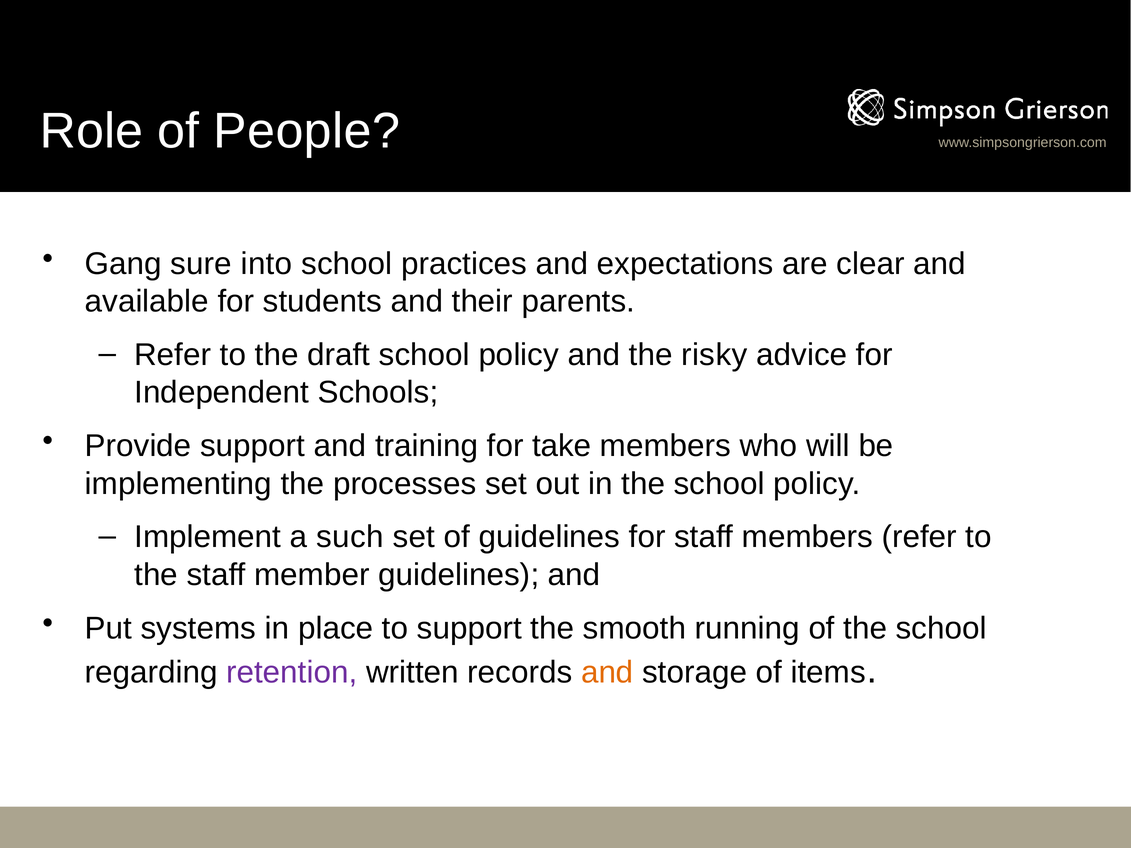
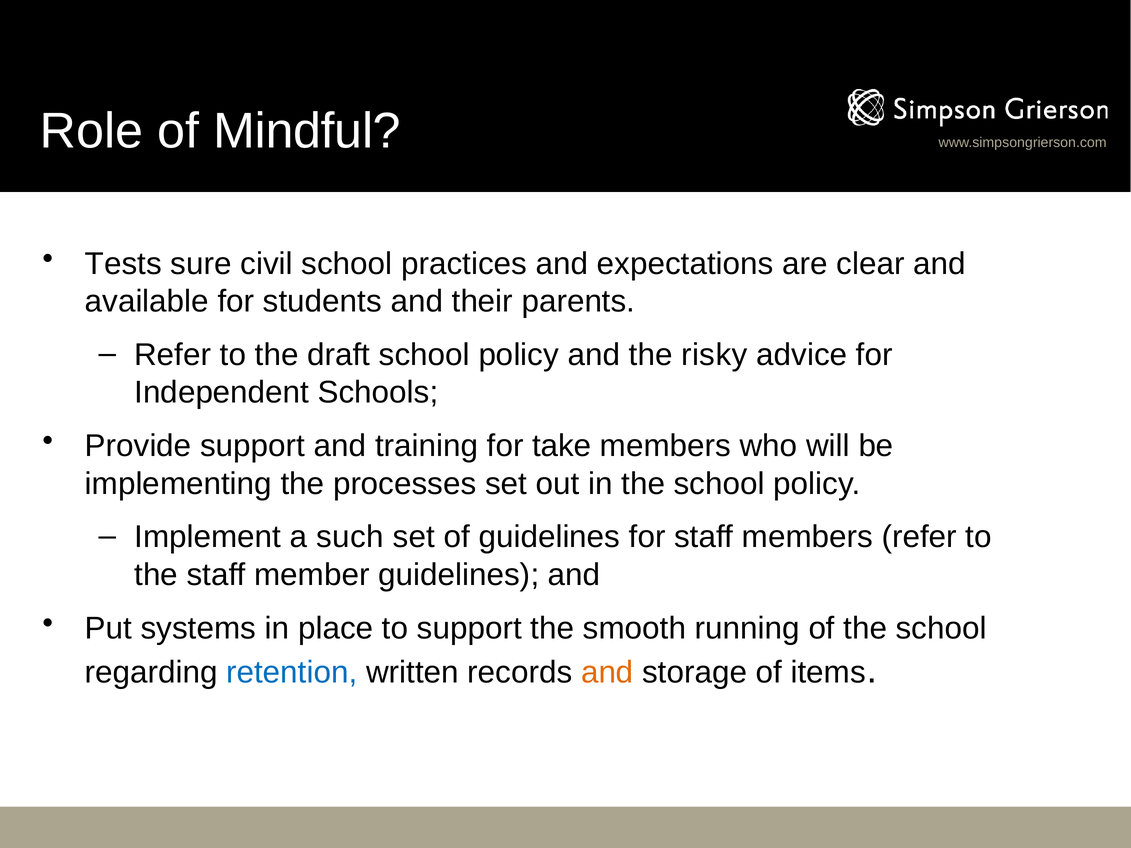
People: People -> Mindful (307, 131)
Gang: Gang -> Tests (123, 264)
into: into -> civil (267, 264)
retention colour: purple -> blue (292, 672)
